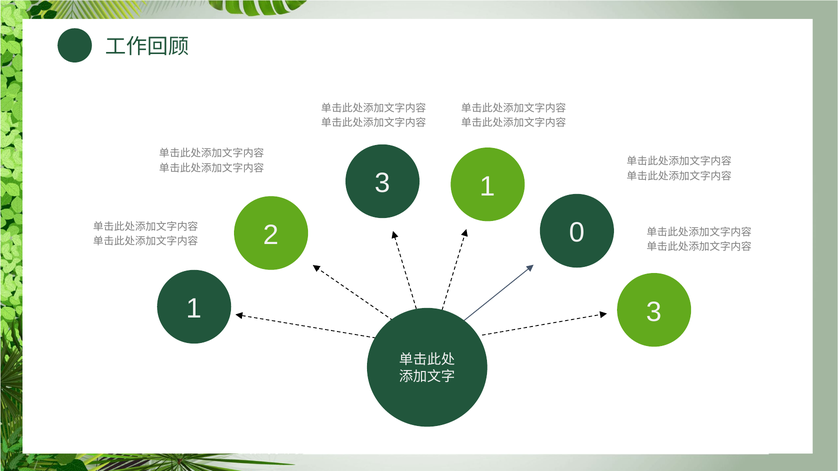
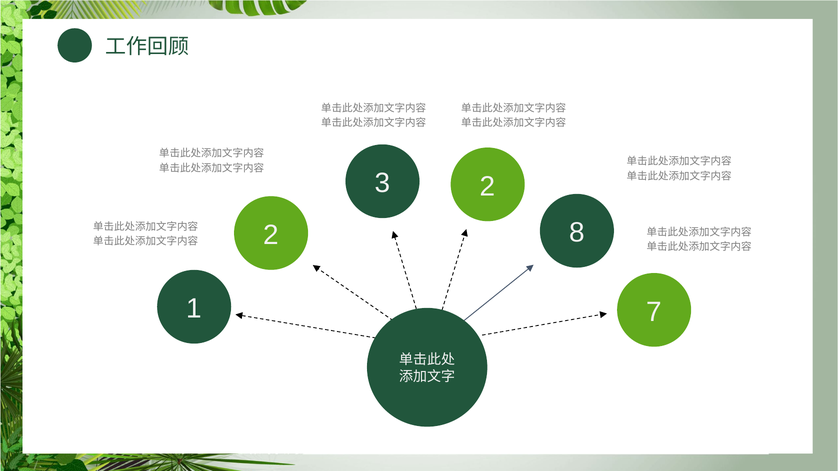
3 1: 1 -> 2 (488, 187)
0: 0 -> 8 (577, 233)
1 3: 3 -> 7 (654, 312)
